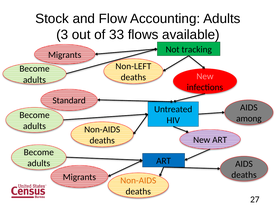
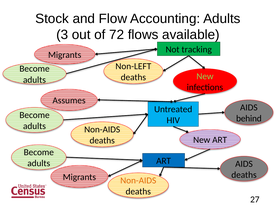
33: 33 -> 72 (117, 35)
New colour: pink -> light green (205, 76)
Standard: Standard -> Assumes (69, 100)
among: among -> behind (249, 118)
